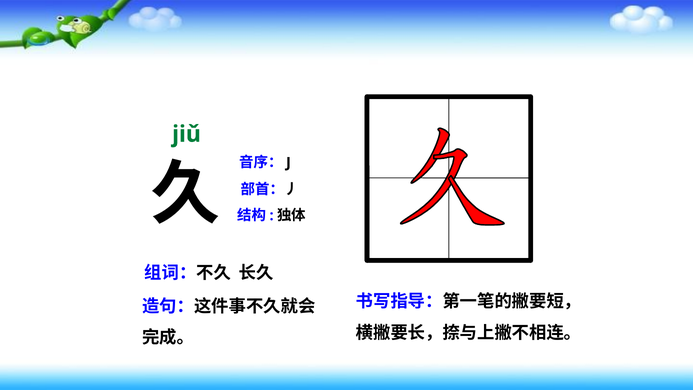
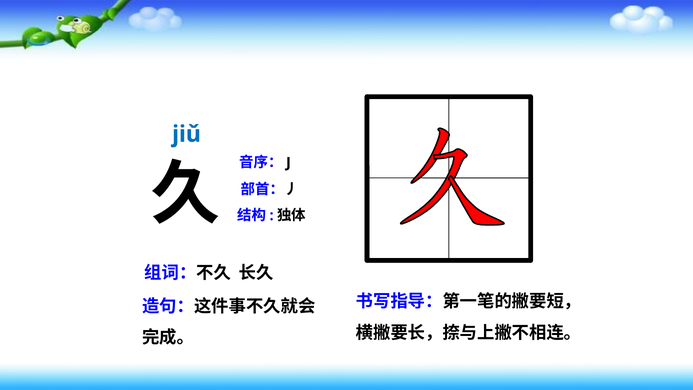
jiǔ colour: green -> blue (187, 134)
